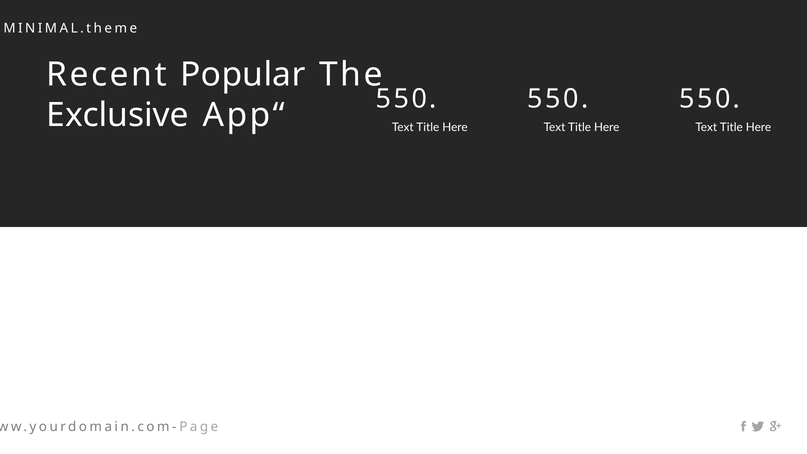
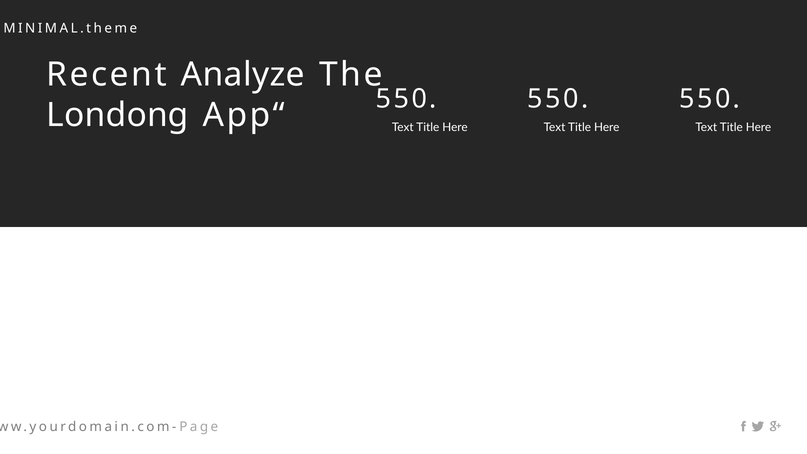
Popular: Popular -> Analyze (243, 75)
Exclusive: Exclusive -> Londong (118, 115)
